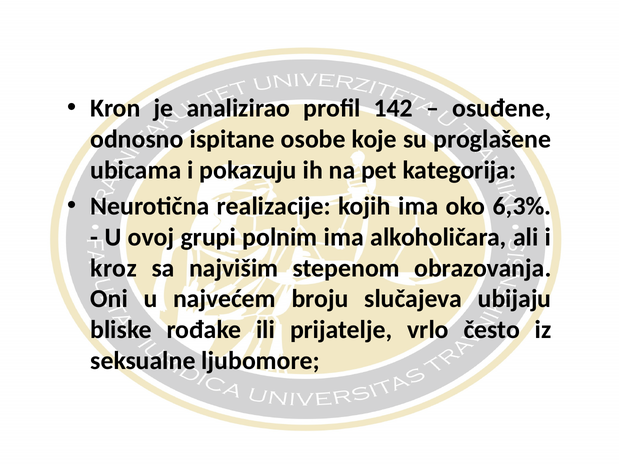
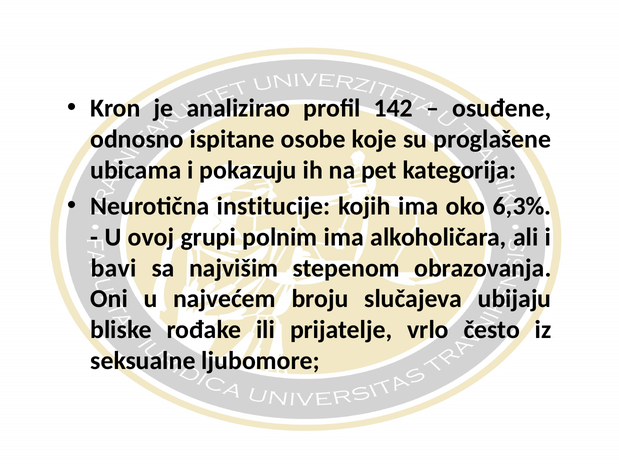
realizacije: realizacije -> institucije (274, 206)
kroz: kroz -> bavi (114, 268)
